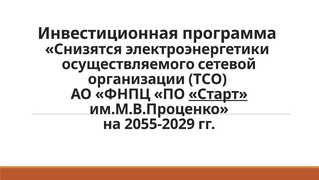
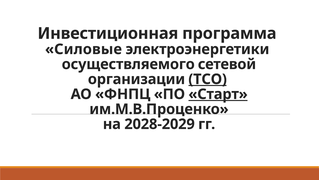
Снизятся: Снизятся -> Силовые (83, 49)
ТСО underline: none -> present (208, 79)
2055-2029: 2055-2029 -> 2028-2029 (160, 124)
